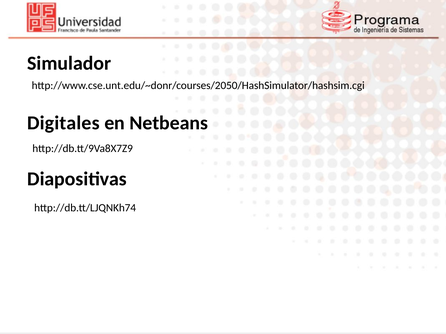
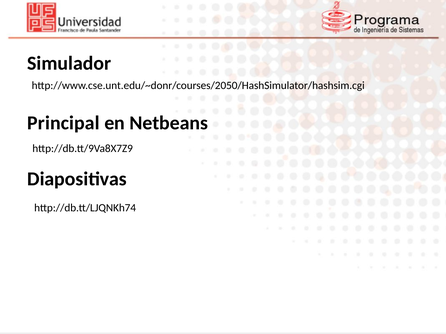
Digitales: Digitales -> Principal (63, 123)
